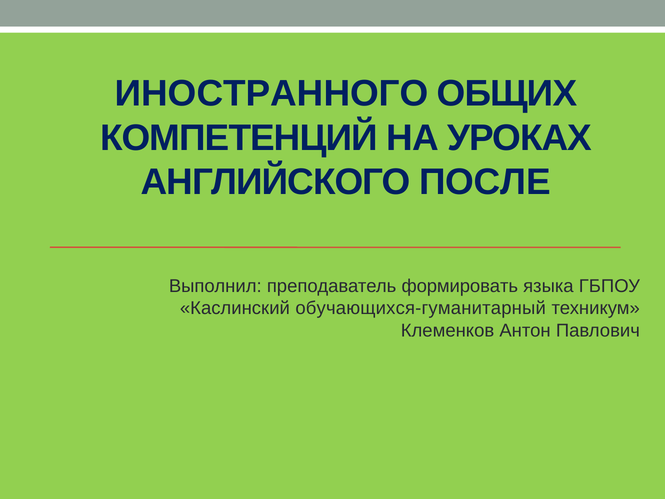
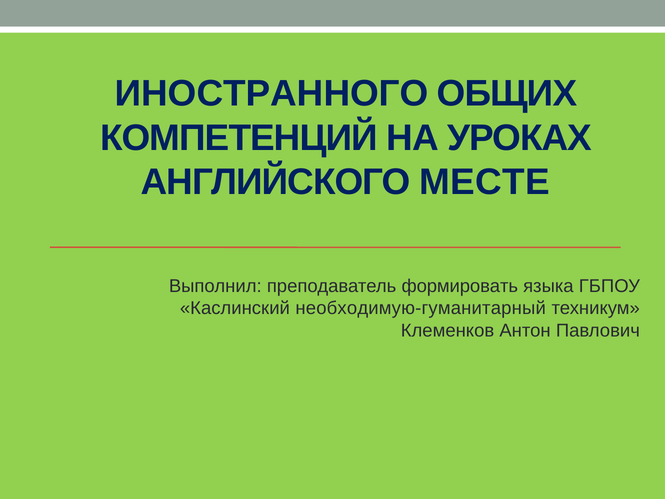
ПОСЛЕ: ПОСЛЕ -> МЕСТЕ (485, 182)
обучающихся-гуманитарный: обучающихся-гуманитарный -> необходимую-гуманитарный (421, 308)
